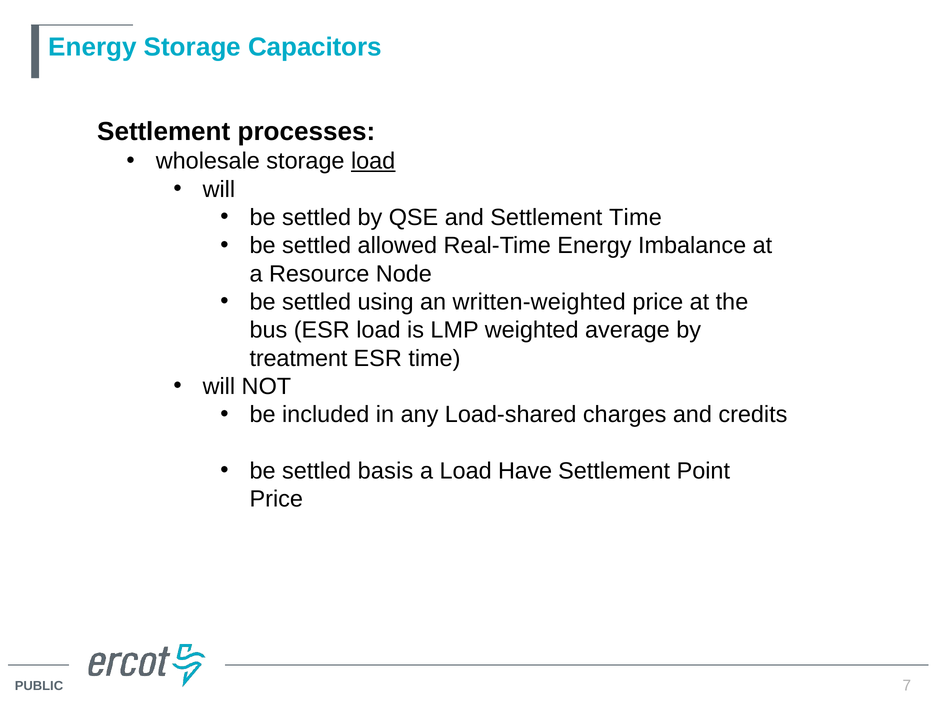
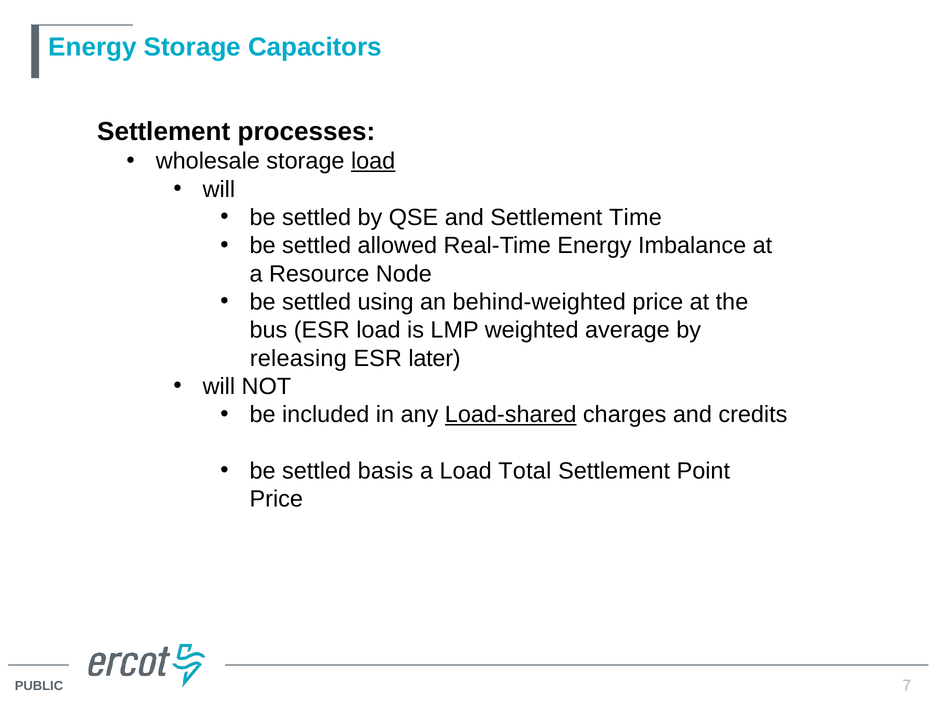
written-weighted: written-weighted -> behind-weighted (539, 302)
treatment: treatment -> releasing (298, 358)
ESR time: time -> later (435, 358)
Load-shared underline: none -> present (511, 414)
Have: Have -> Total (525, 471)
